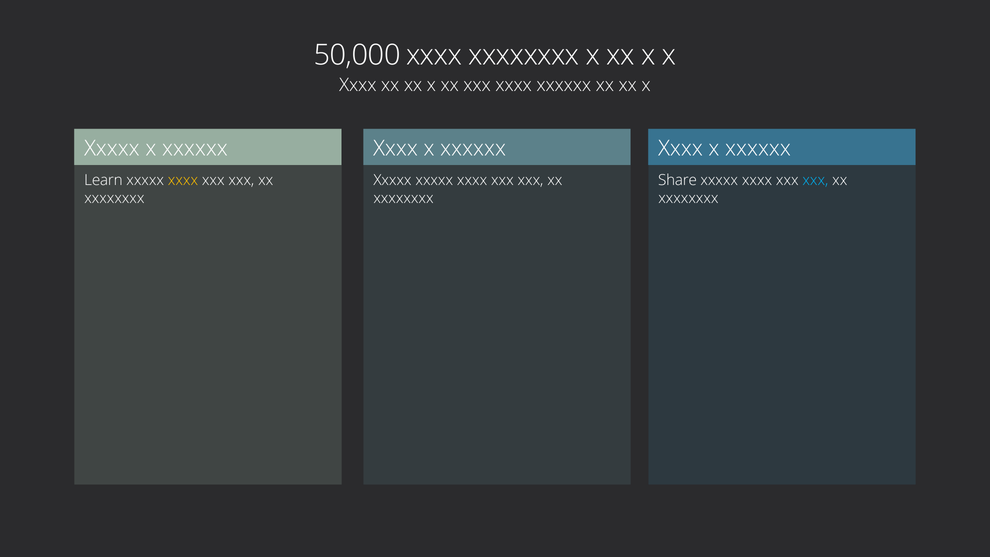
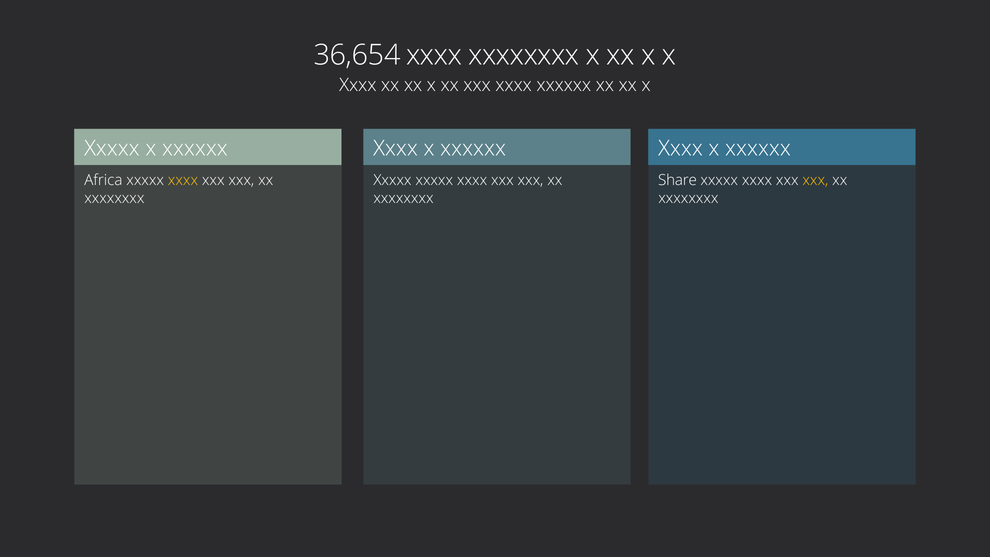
50,000: 50,000 -> 36,654 (357, 55)
Learn: Learn -> Africa (103, 180)
xxx colour: light blue -> yellow (815, 180)
